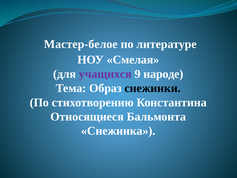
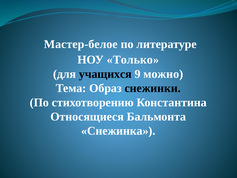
Смелая: Смелая -> Только (133, 60)
учащихся colour: purple -> black (105, 74)
народе: народе -> можно (163, 74)
